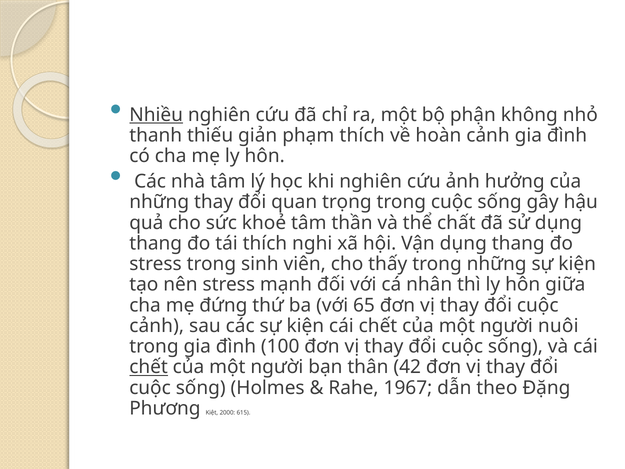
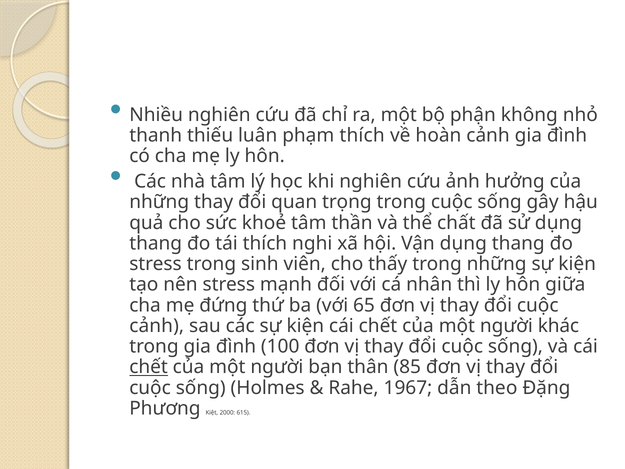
Nhiều underline: present -> none (156, 115)
giản: giản -> luân (258, 135)
nuôi: nuôi -> khác (558, 326)
42: 42 -> 85 (407, 367)
